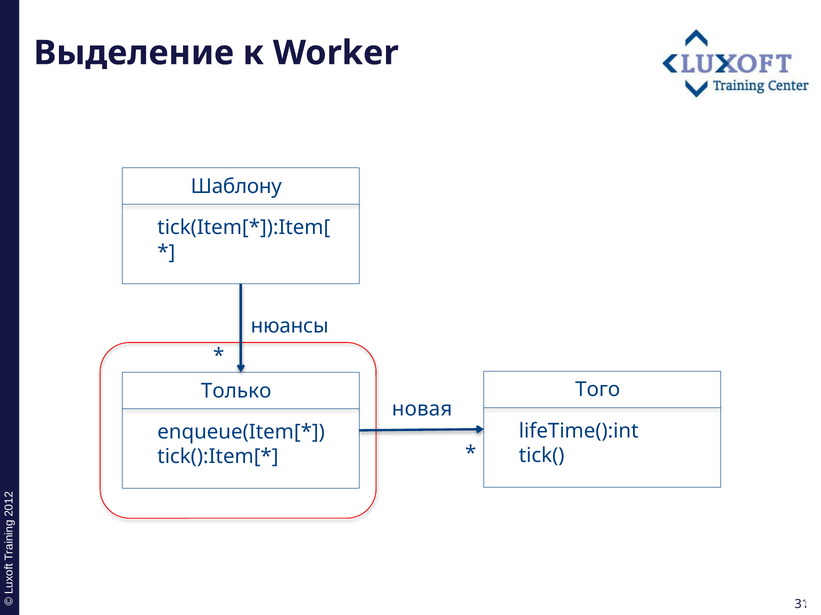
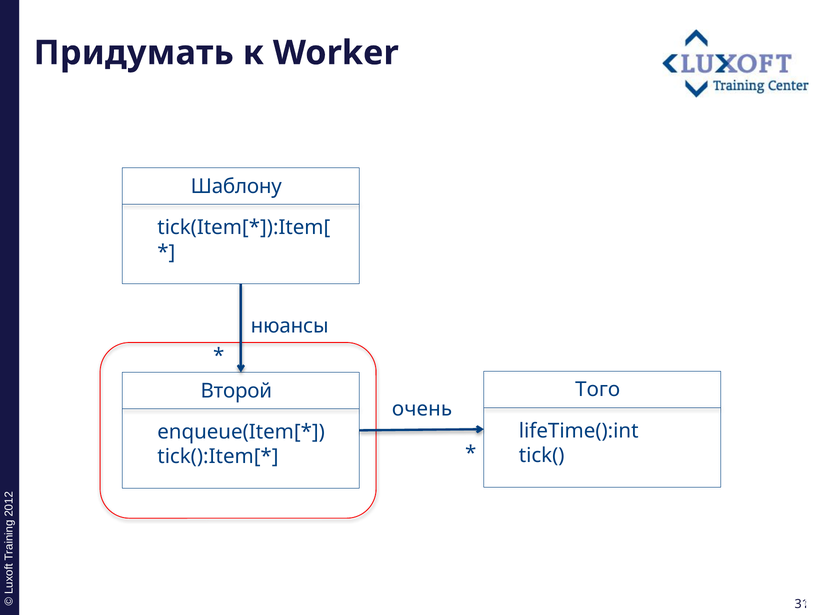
Выделение: Выделение -> Придумать (134, 53)
Только: Только -> Второй (236, 391)
новая: новая -> очень (422, 409)
